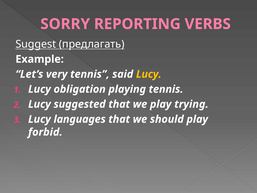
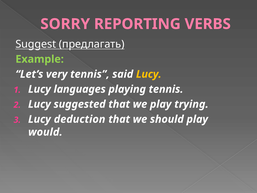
Example colour: white -> light green (40, 59)
obligation: obligation -> languages (80, 89)
languages: languages -> deduction (80, 119)
forbid: forbid -> would (45, 132)
